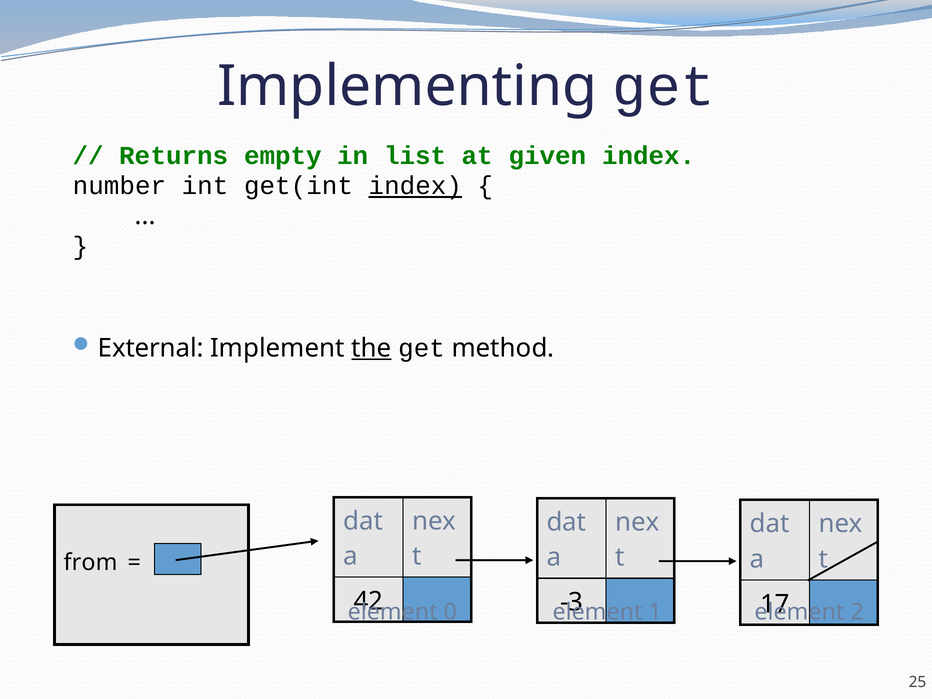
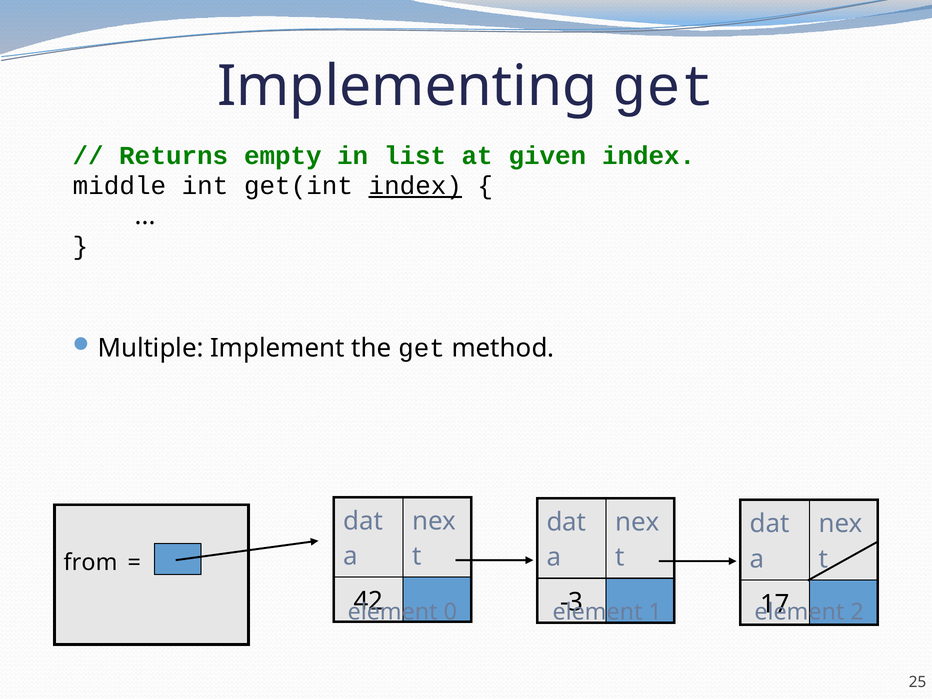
number: number -> middle (119, 186)
External: External -> Multiple (151, 348)
the underline: present -> none (371, 348)
